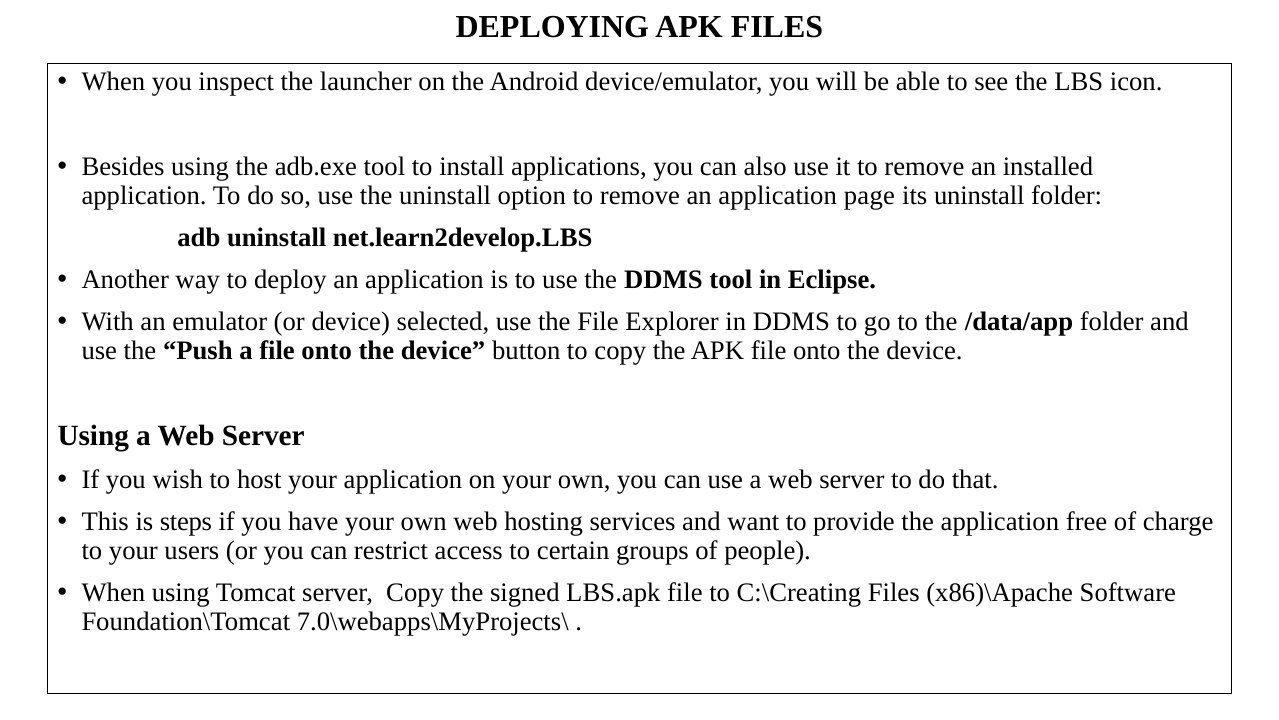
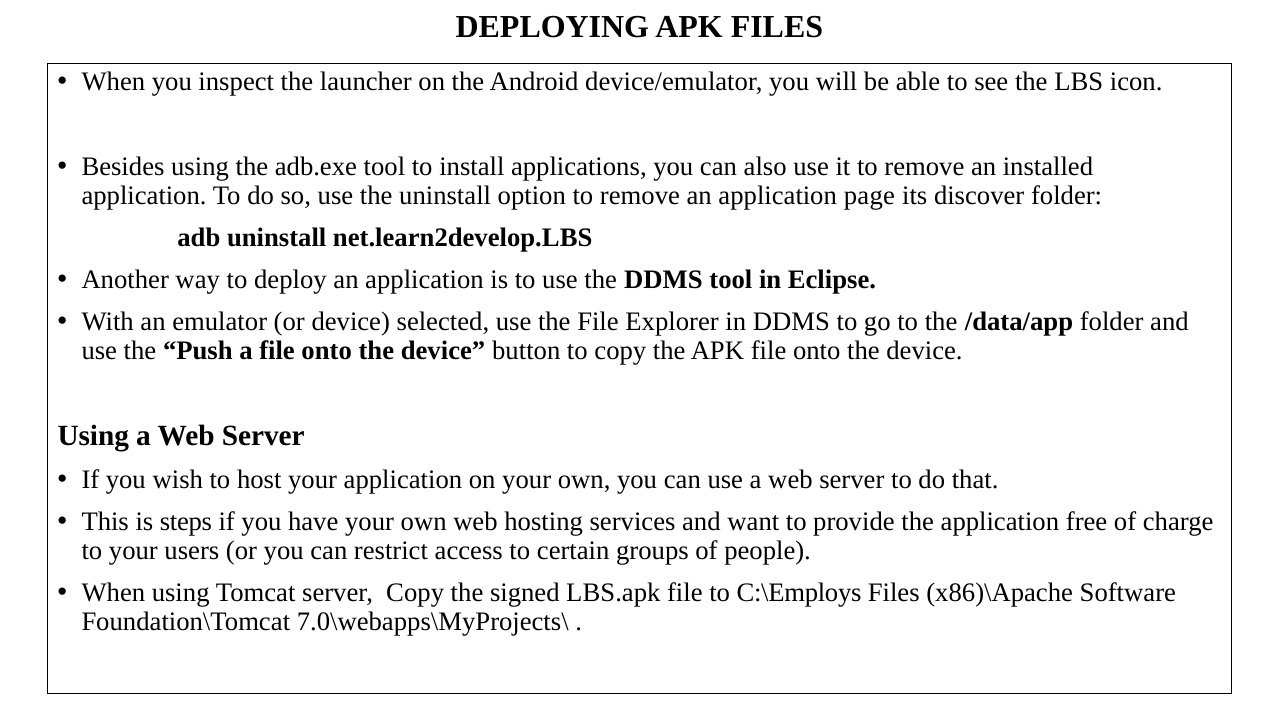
its uninstall: uninstall -> discover (979, 195)
C:\Creating: C:\Creating -> C:\Employs (799, 592)
